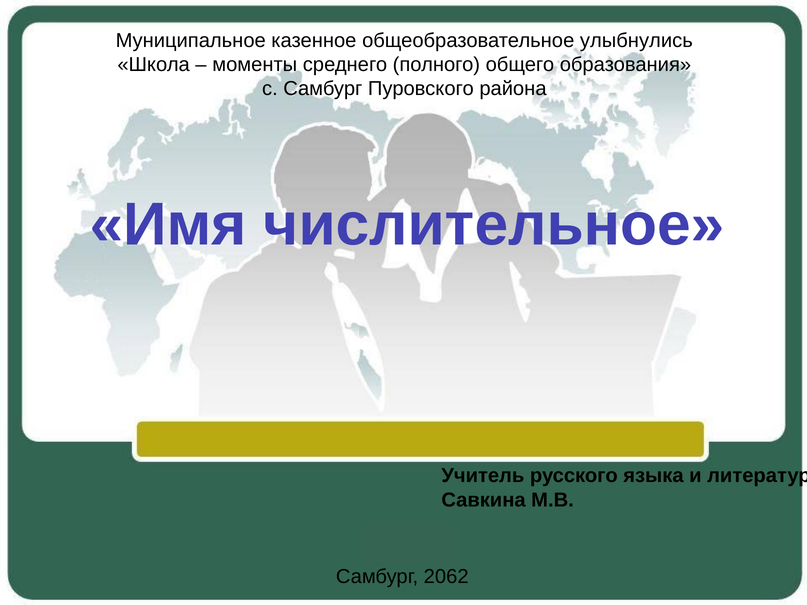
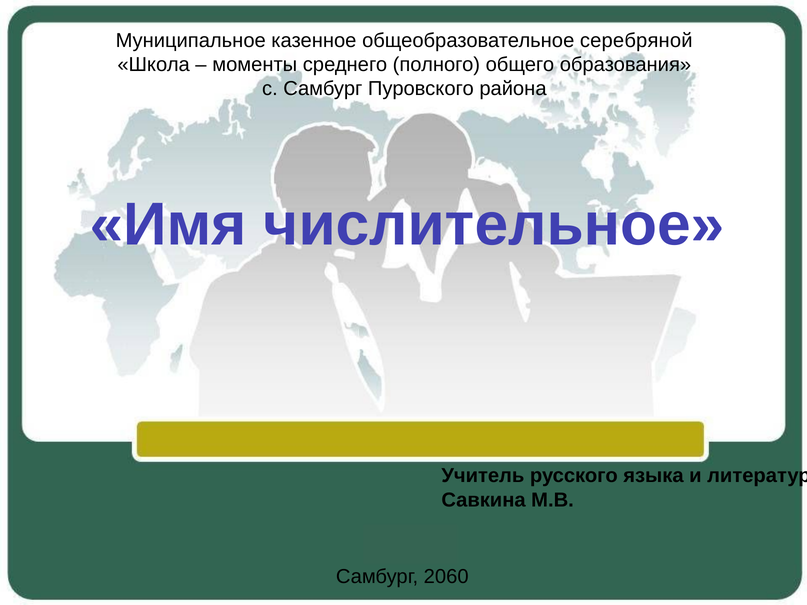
улыбнулись: улыбнулись -> серебряной (636, 40)
2062: 2062 -> 2060 (446, 577)
